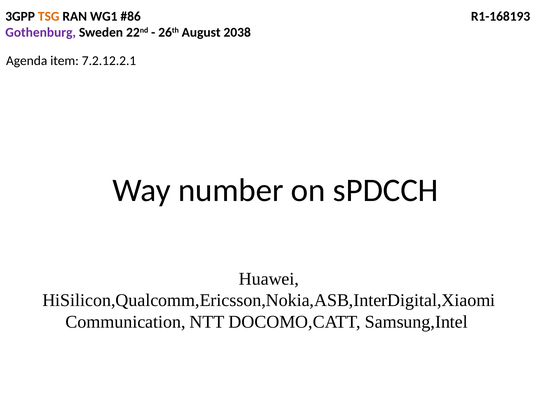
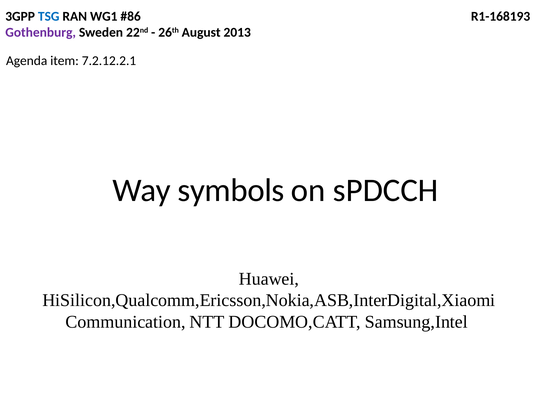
TSG colour: orange -> blue (49, 16)
2038: 2038 -> 2013 (237, 33)
number: number -> symbols (231, 191)
